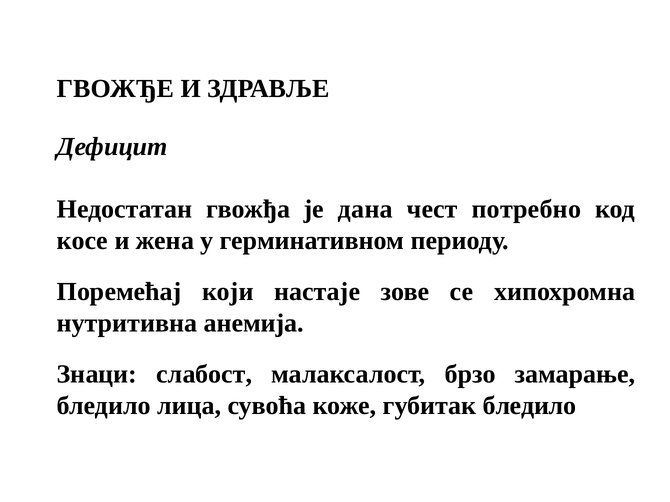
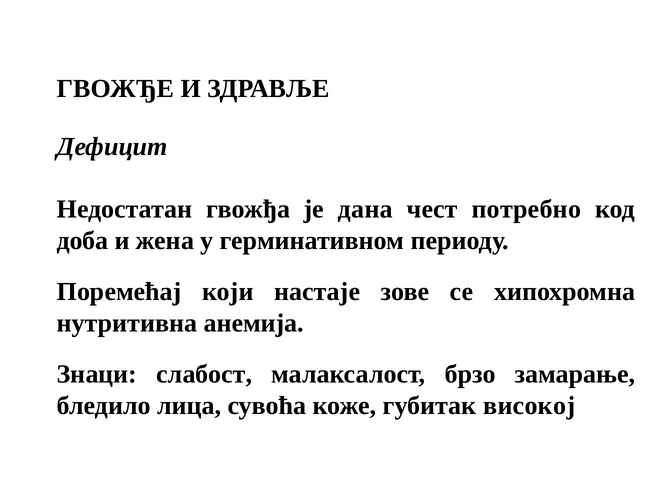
косе: косе -> доба (83, 241)
губитак бледило: бледило -> високој (529, 406)
